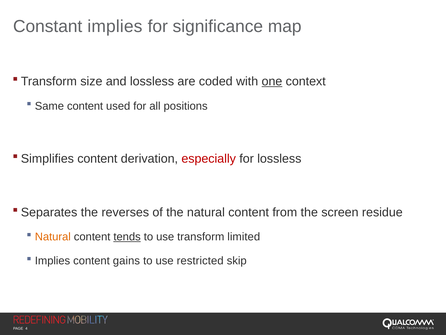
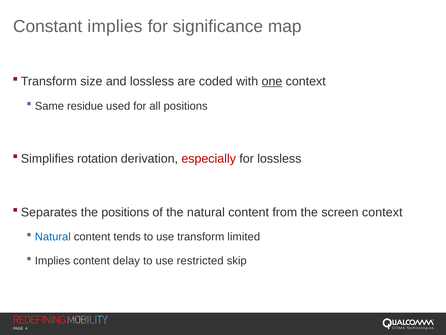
Same content: content -> residue (85, 106)
content: content -> rotation (97, 159)
the reverses: reverses -> positions (125, 212)
screen residue: residue -> context (382, 212)
Natural colour: orange -> blue (53, 237)
tends underline: present -> none (127, 237)
gains: gains -> delay (126, 261)
